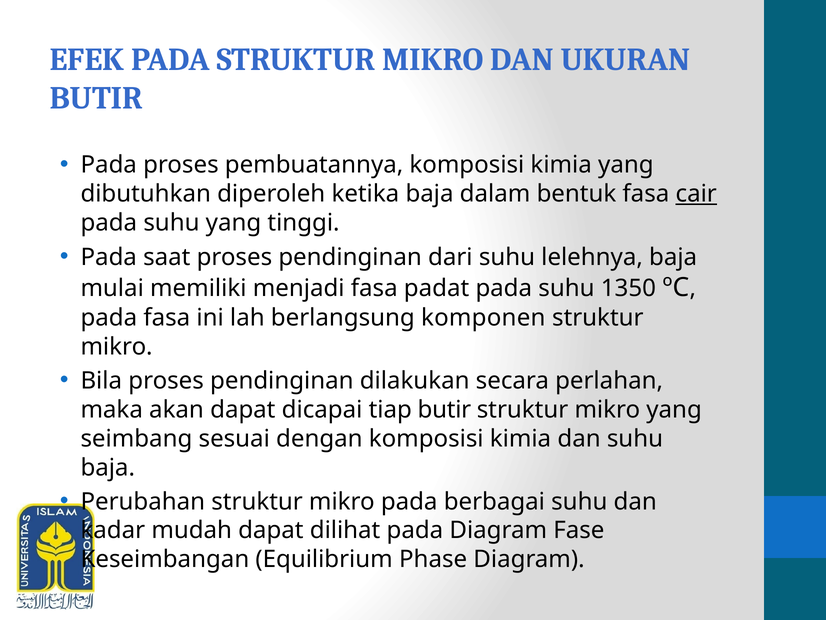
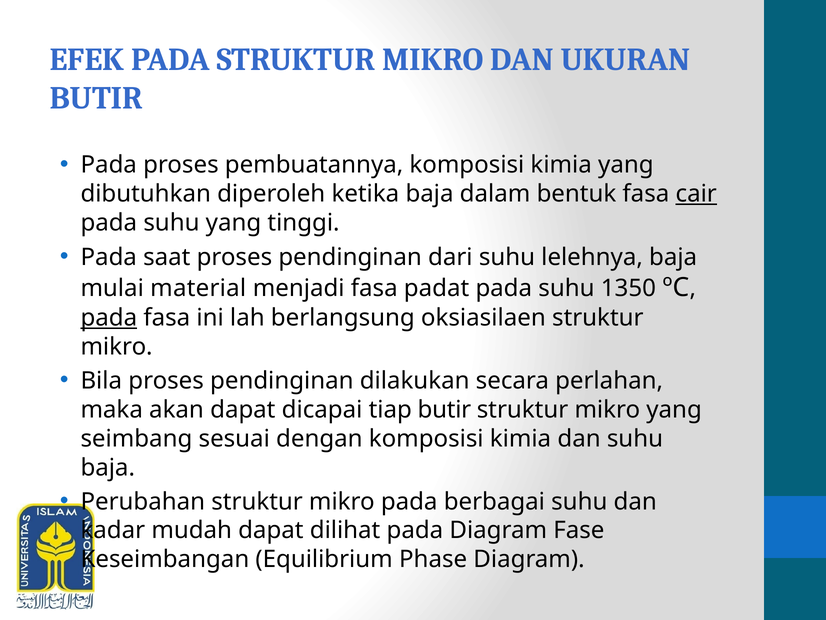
memiliki: memiliki -> material (198, 288)
pada underline: none -> present (109, 318)
komponen: komponen -> oksiasilaen (483, 318)
